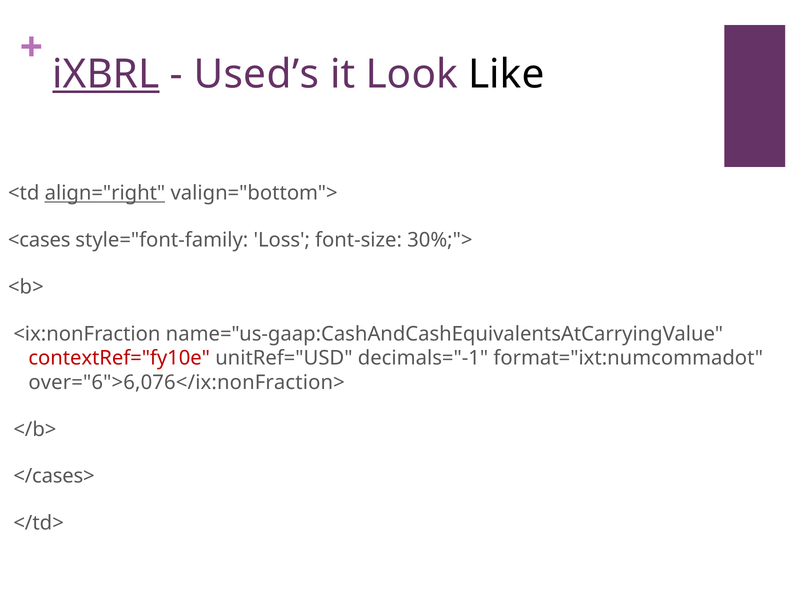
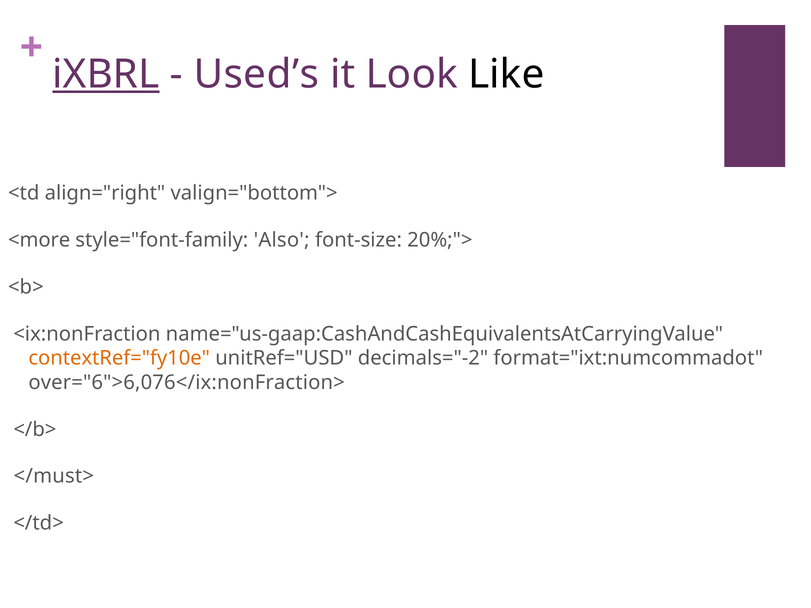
align="right underline: present -> none (105, 193)
<cases: <cases -> <more (39, 240)
Loss: Loss -> Also (282, 240)
30%;">: 30%;"> -> 20%;"> (440, 240)
contextRef="fy10e colour: red -> orange (119, 358)
decimals="-1: decimals="-1 -> decimals="-2 (423, 358)
</cases>: </cases> -> </must> (54, 476)
